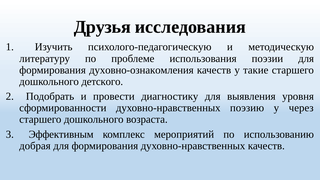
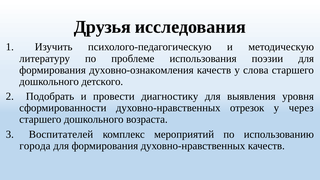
такие: такие -> слова (256, 70)
поэзию: поэзию -> отрезок (247, 108)
Эффективным: Эффективным -> Воспитателей (61, 134)
добрая: добрая -> города (35, 146)
